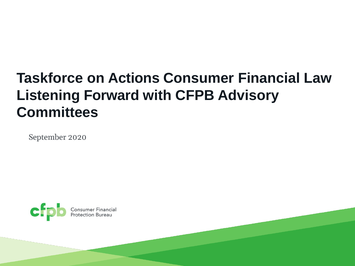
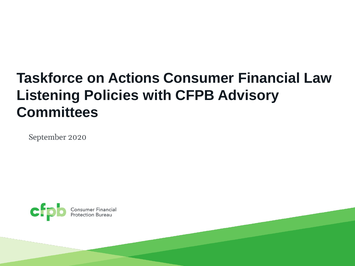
Forward: Forward -> Policies (111, 95)
